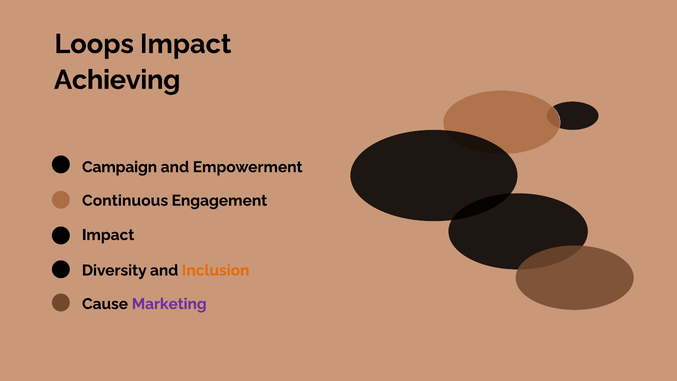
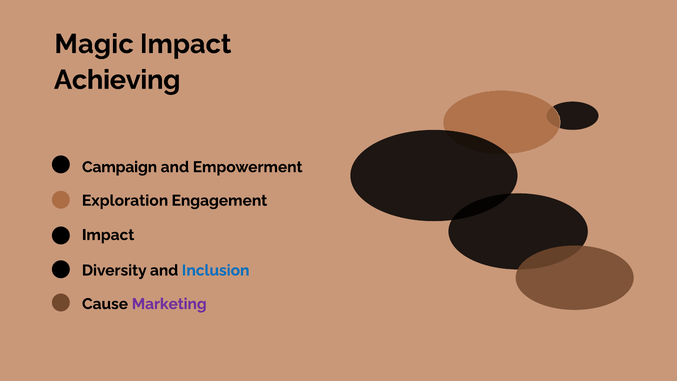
Loops: Loops -> Magic (94, 44)
Continuous: Continuous -> Exploration (125, 201)
Inclusion colour: orange -> blue (216, 270)
